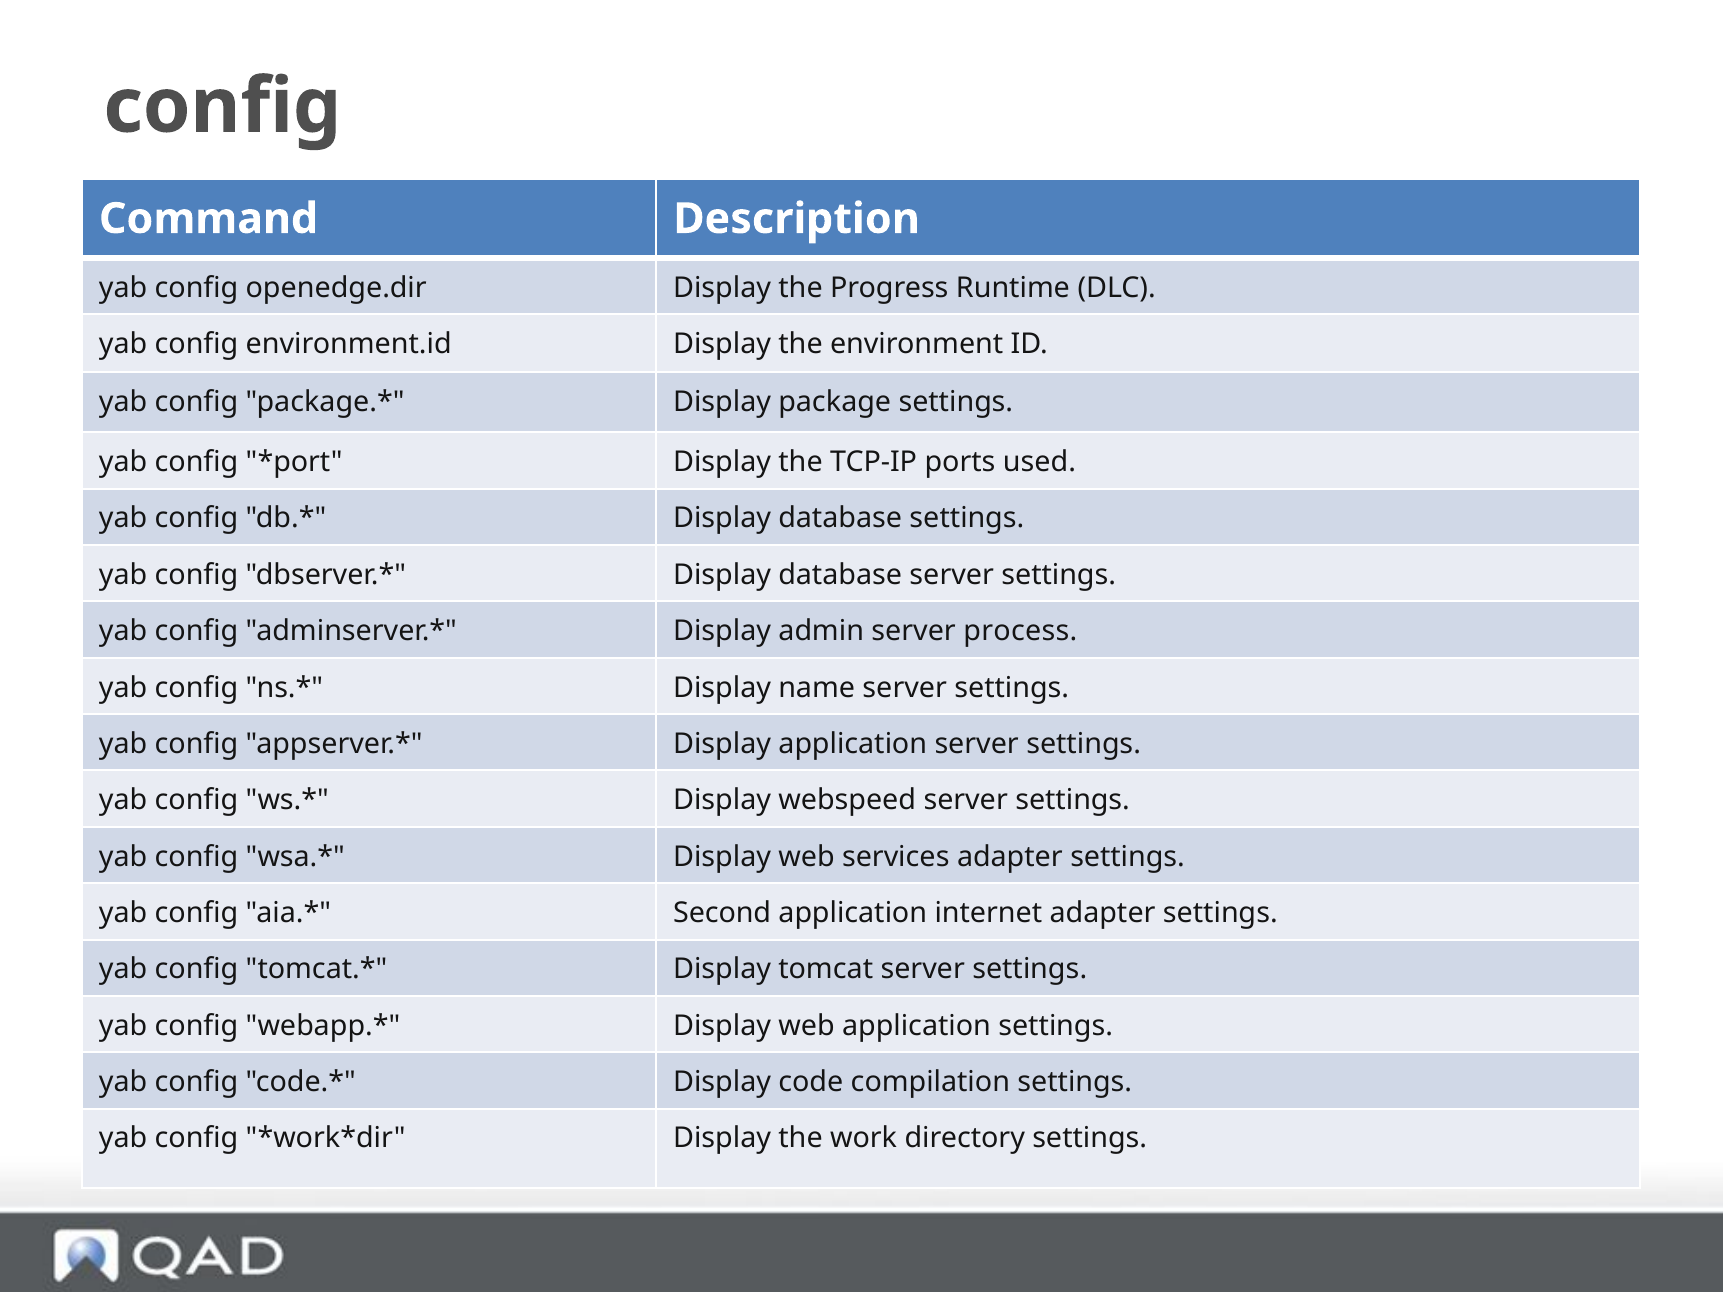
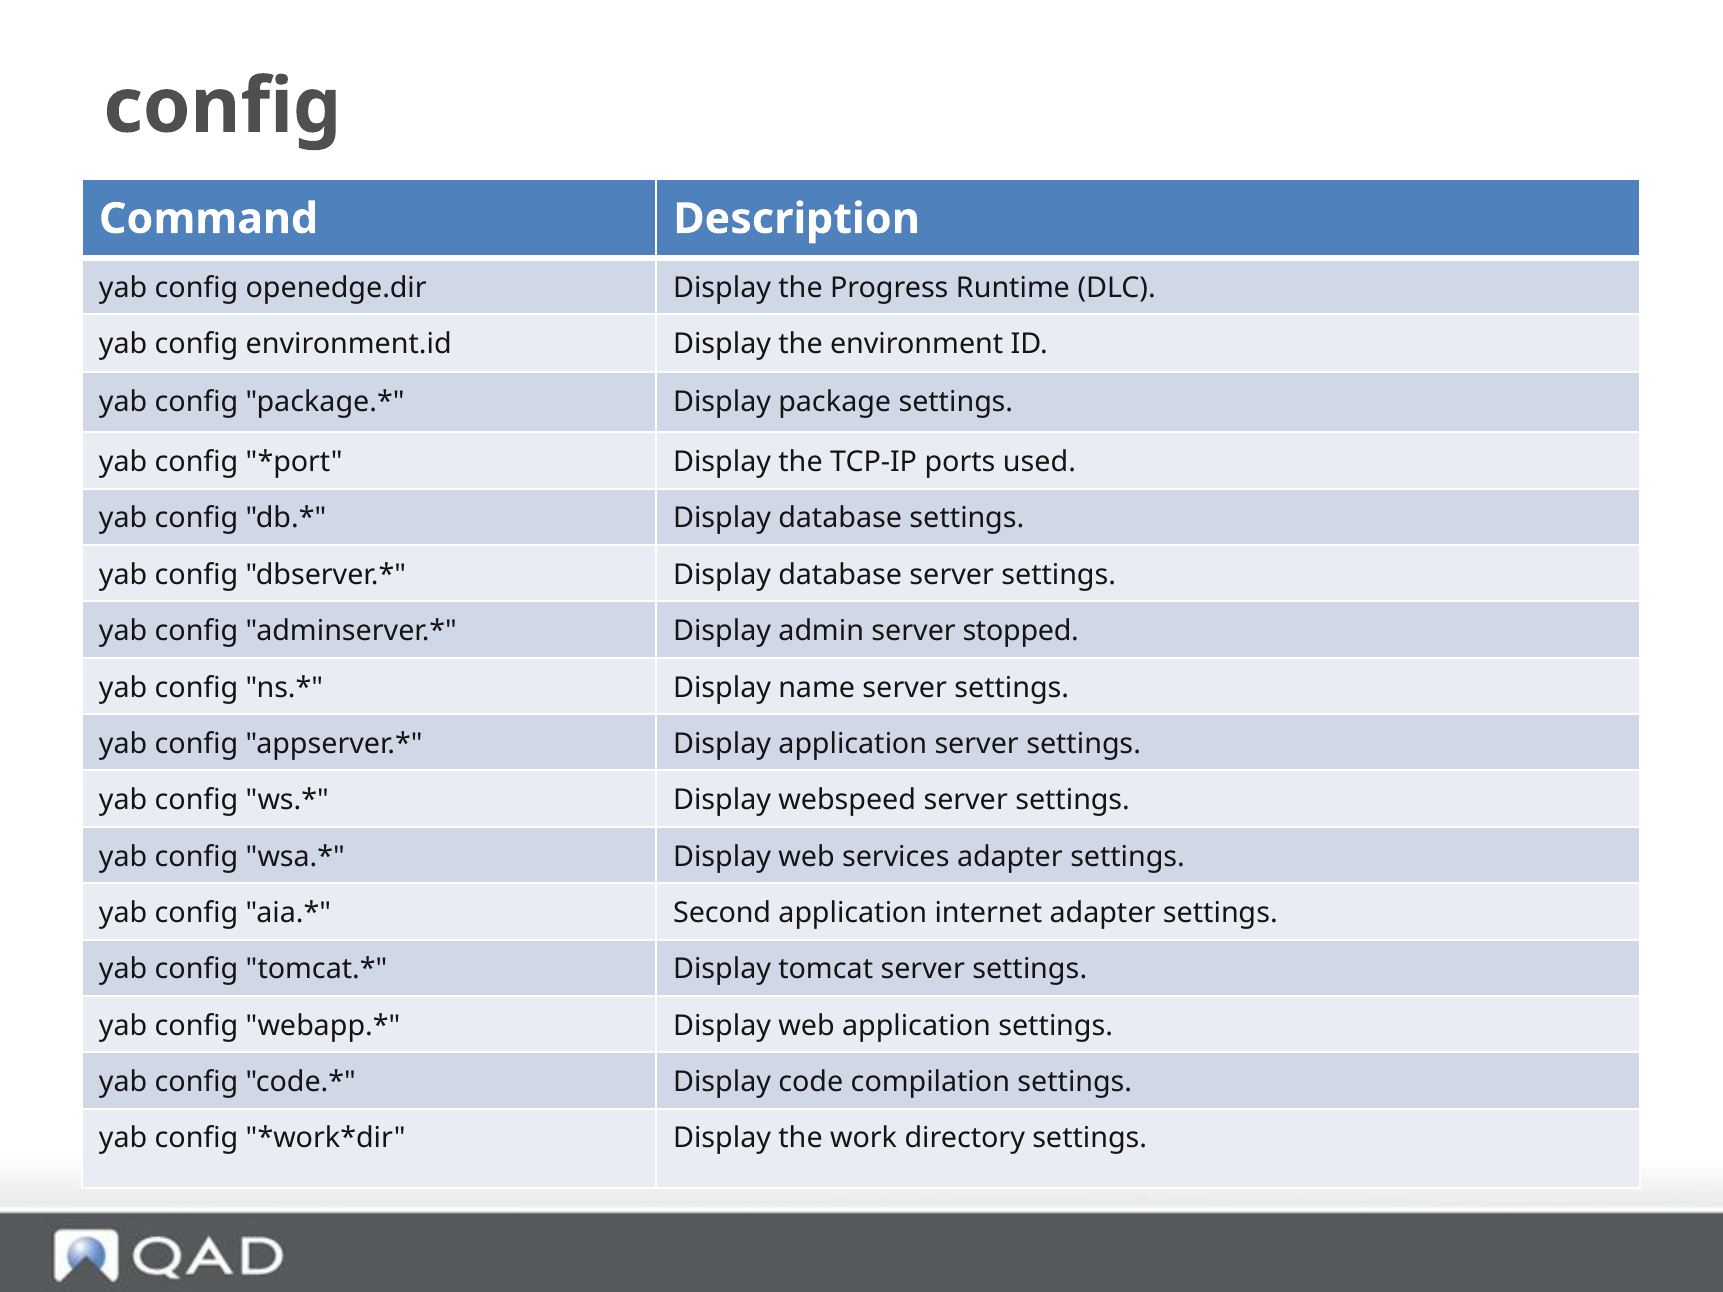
process: process -> stopped (1021, 631)
